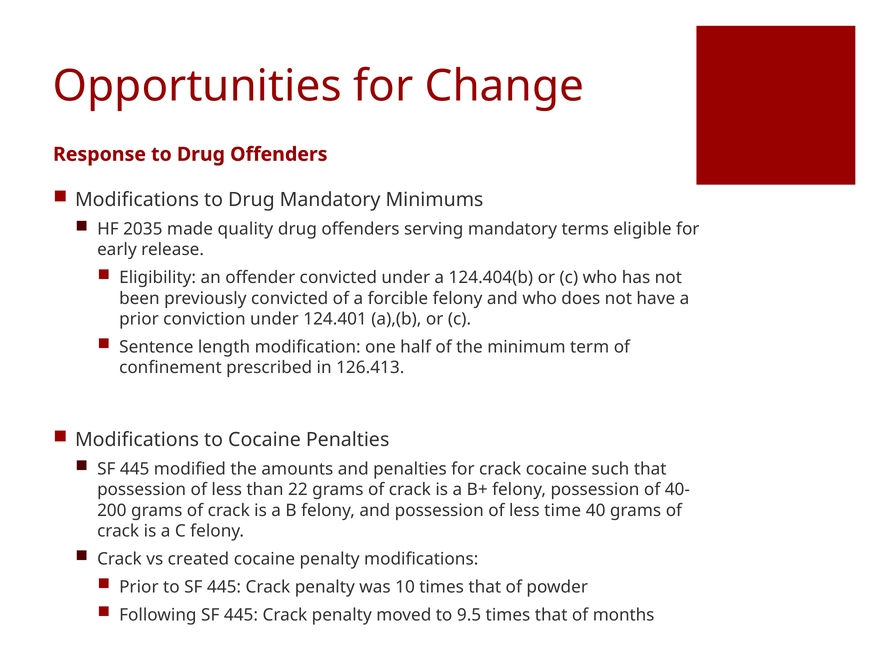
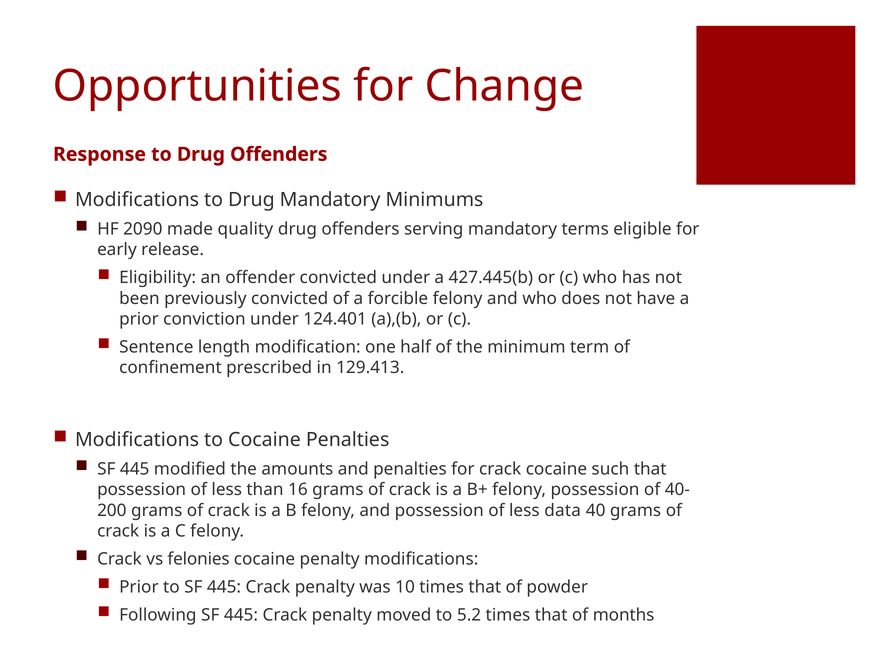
2035: 2035 -> 2090 (143, 229)
124.404(b: 124.404(b -> 427.445(b (491, 278)
126.413: 126.413 -> 129.413 (370, 368)
22: 22 -> 16 (298, 490)
time: time -> data (563, 511)
created: created -> felonies (199, 559)
9.5: 9.5 -> 5.2 (469, 615)
